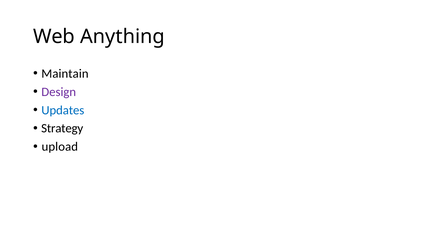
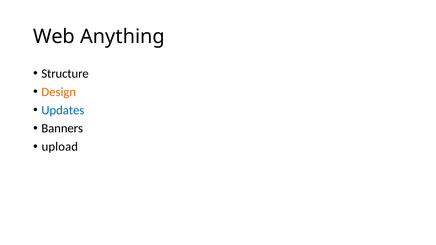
Maintain: Maintain -> Structure (65, 74)
Design colour: purple -> orange (59, 92)
Strategy: Strategy -> Banners (62, 129)
